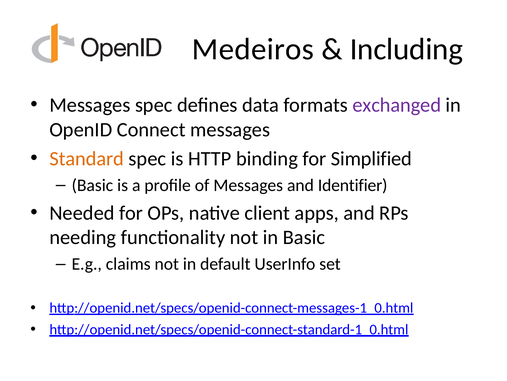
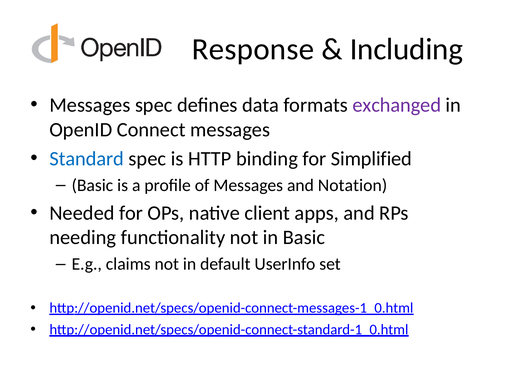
Medeiros: Medeiros -> Response (253, 49)
Standard colour: orange -> blue (87, 158)
Identifier: Identifier -> Notation (353, 185)
